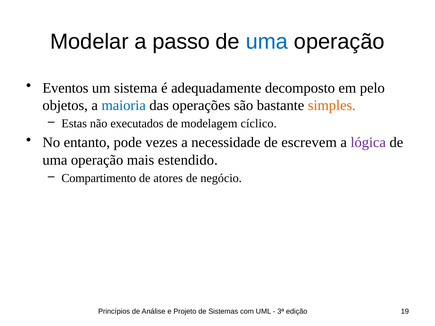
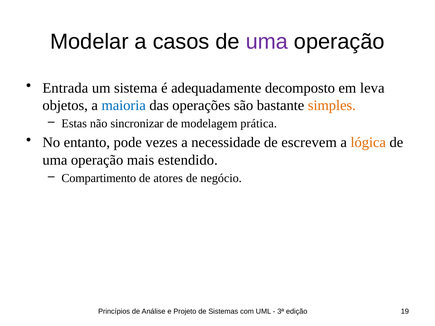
passo: passo -> casos (181, 42)
uma colour: blue -> purple (267, 42)
Eventos: Eventos -> Entrada (65, 88)
pelo: pelo -> leva (372, 88)
executados: executados -> sincronizar (137, 124)
cíclico: cíclico -> prática (259, 124)
lógica colour: purple -> orange (368, 143)
